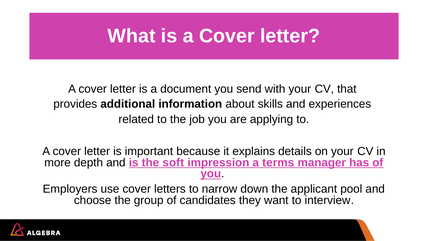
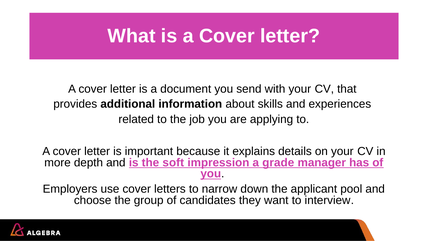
terms: terms -> grade (278, 162)
